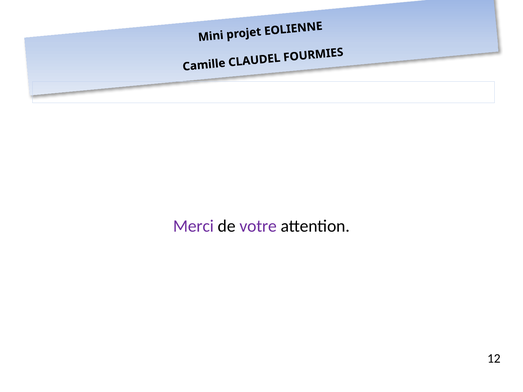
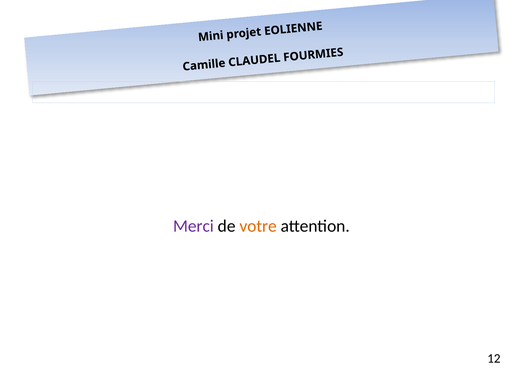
votre colour: purple -> orange (258, 226)
